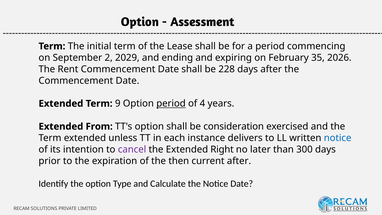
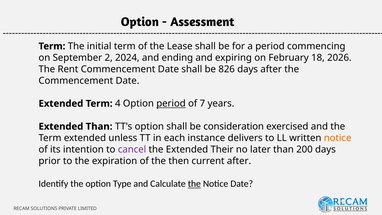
2029: 2029 -> 2024 (127, 58)
35: 35 -> 18 (318, 58)
228: 228 -> 826 (227, 69)
9: 9 -> 4 (118, 104)
4: 4 -> 7 (202, 104)
Extended From: From -> Than (99, 126)
notice colour: blue -> orange (338, 138)
Right: Right -> Their (222, 149)
300: 300 -> 200 (304, 149)
the underline: none -> present (194, 184)
